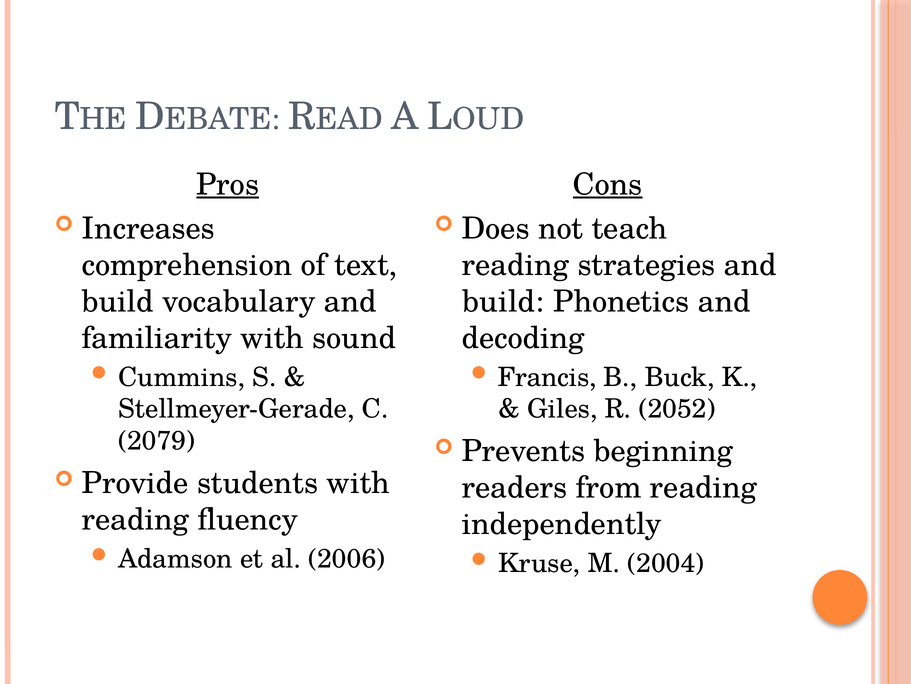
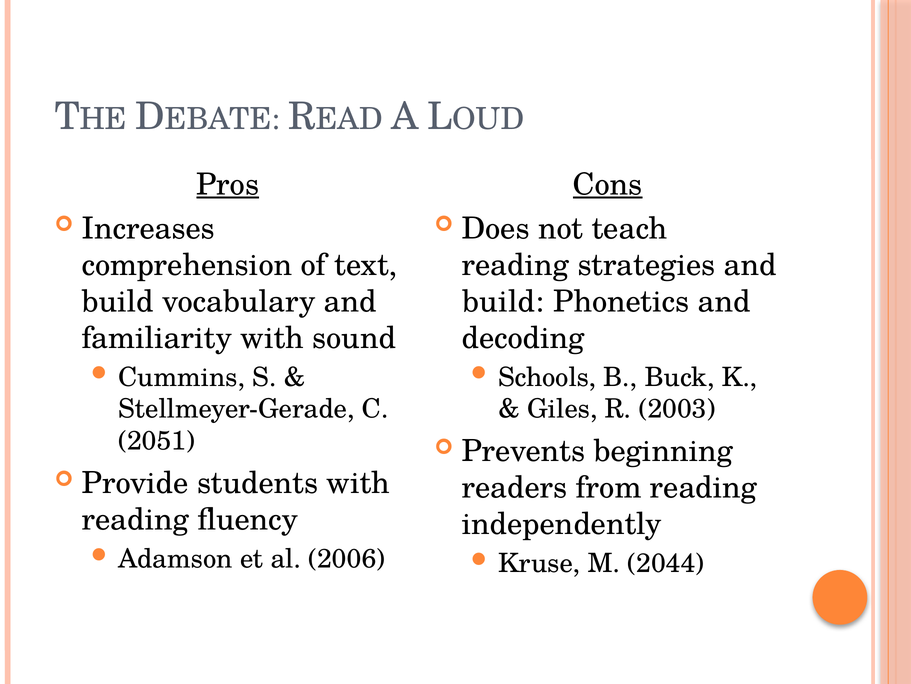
Francis: Francis -> Schools (547, 377)
2052: 2052 -> 2003 (677, 409)
2079: 2079 -> 2051 (157, 441)
2004: 2004 -> 2044 (666, 563)
